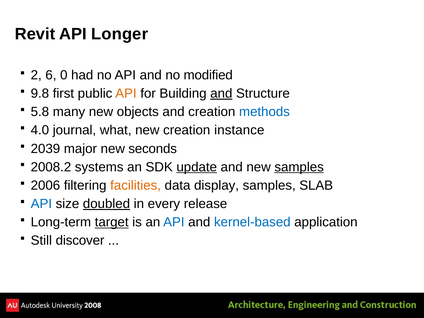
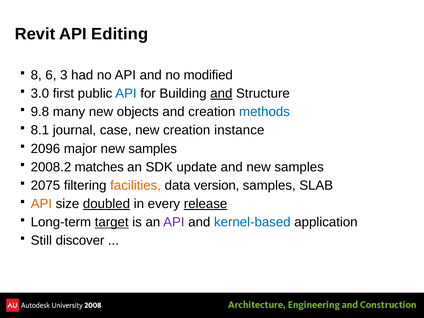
Longer: Longer -> Editing (120, 34)
2: 2 -> 8 (36, 75)
0: 0 -> 3 (64, 75)
9.8: 9.8 -> 3.0 (40, 93)
API colour: orange -> blue (126, 93)
5.8: 5.8 -> 9.8 (40, 112)
4.0: 4.0 -> 8.1 (40, 130)
what: what -> case (116, 130)
2039: 2039 -> 2096 (45, 149)
major new seconds: seconds -> samples (153, 149)
systems: systems -> matches (99, 167)
update underline: present -> none (197, 167)
samples underline: present -> none (299, 167)
2006: 2006 -> 2075 (45, 185)
display: display -> version (217, 185)
API colour: blue -> orange (41, 204)
release underline: none -> present (206, 204)
API colour: blue -> purple (174, 222)
